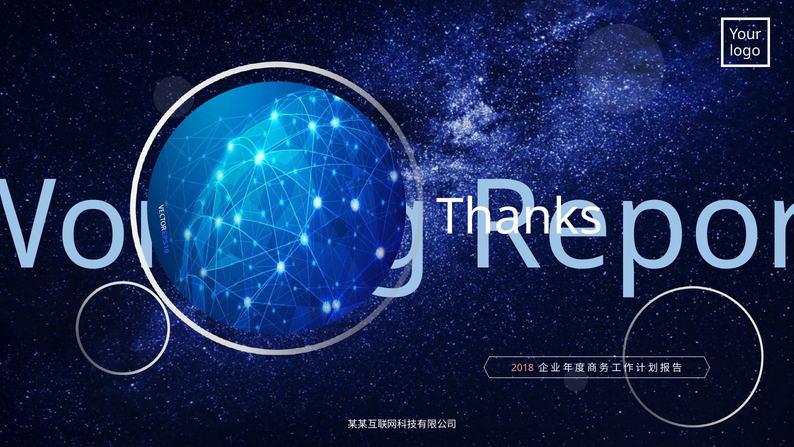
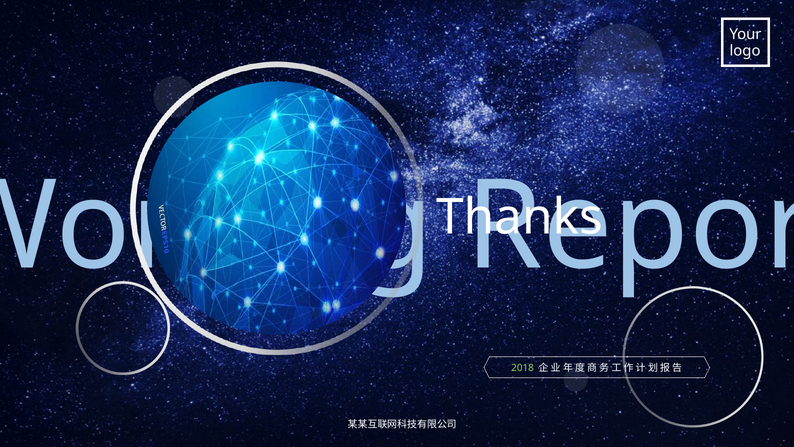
2018 colour: pink -> light green (523, 368)
